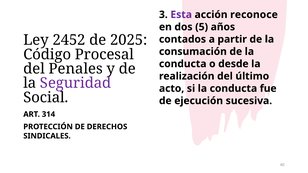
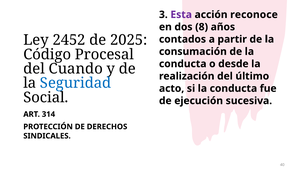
5: 5 -> 8 (202, 27)
Penales: Penales -> Cuando (76, 69)
Seguridad colour: purple -> blue (76, 83)
